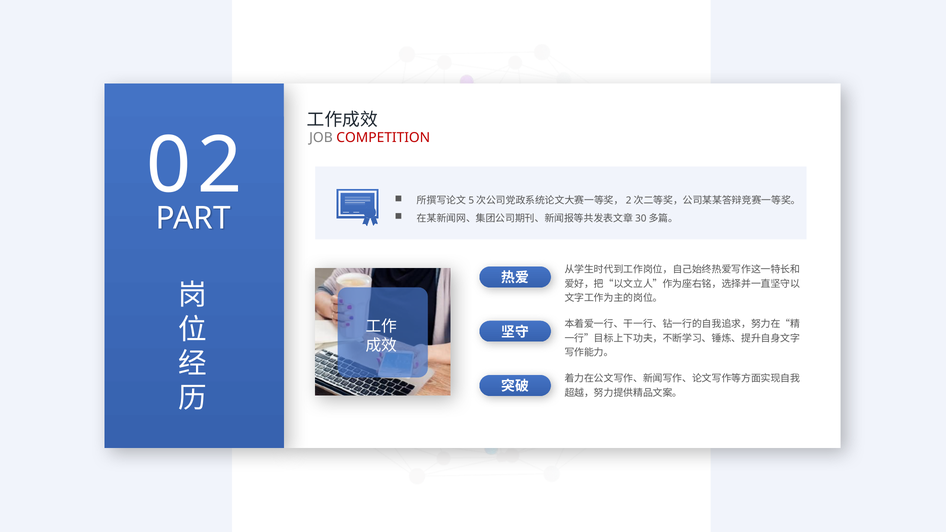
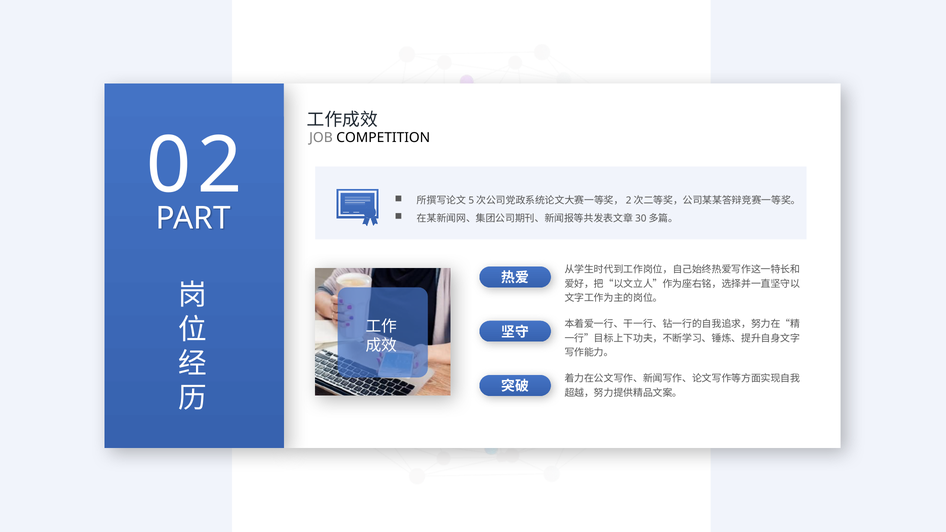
COMPETITION colour: red -> black (383, 138)
